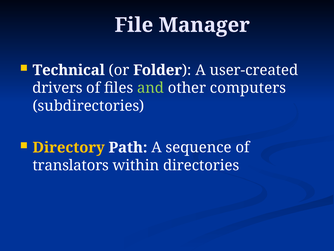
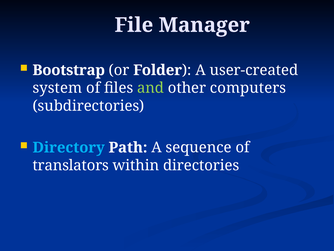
Technical: Technical -> Bootstrap (69, 70)
drivers: drivers -> system (57, 88)
Directory colour: yellow -> light blue (69, 147)
